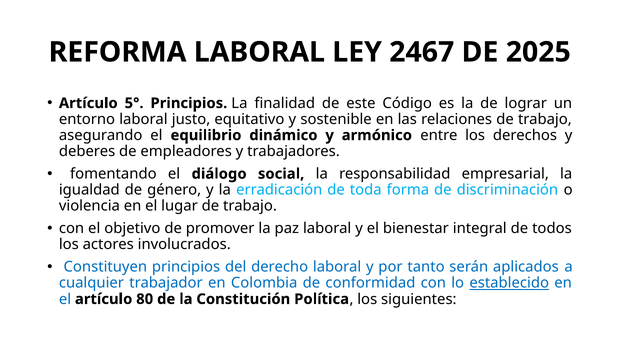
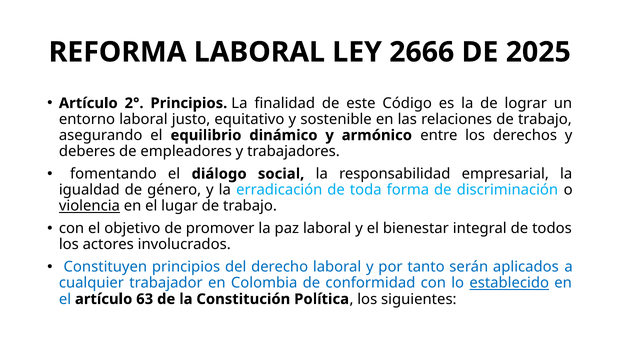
2467: 2467 -> 2666 (422, 52)
5°: 5° -> 2° (134, 103)
violencia underline: none -> present (89, 206)
80: 80 -> 63 (145, 299)
